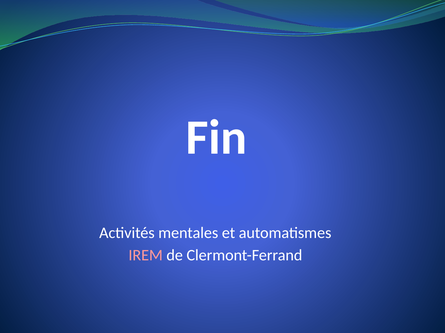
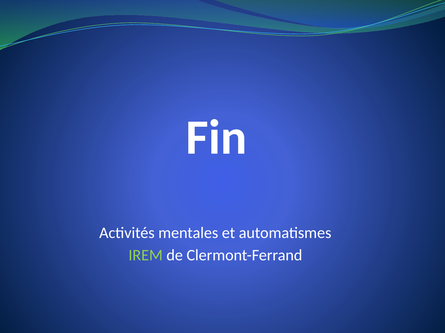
IREM colour: pink -> light green (146, 256)
